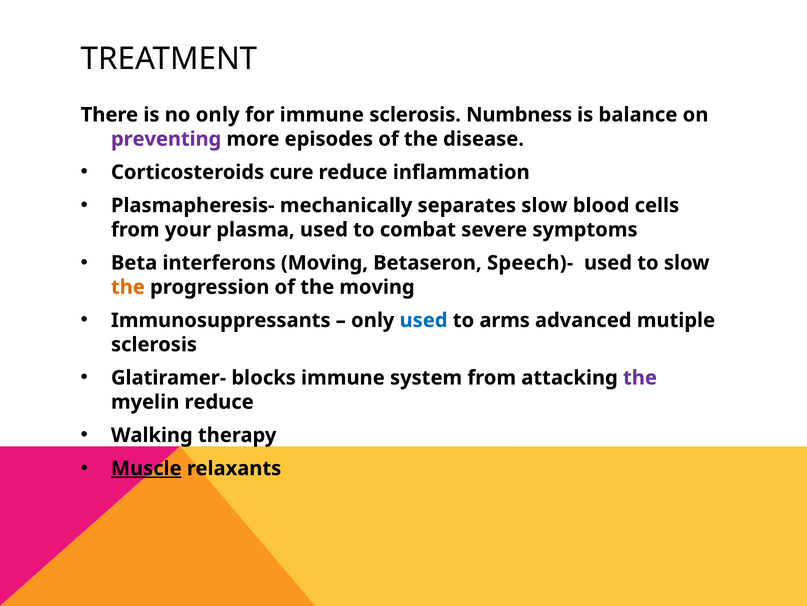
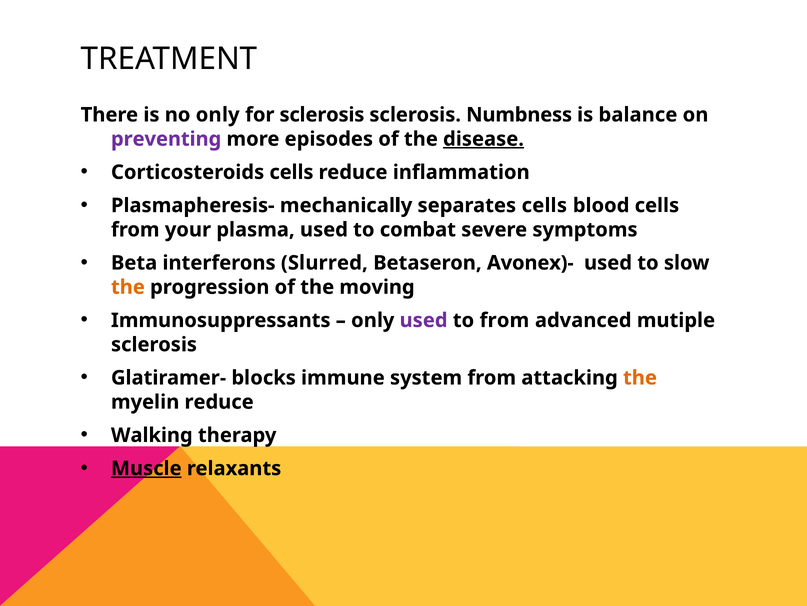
for immune: immune -> sclerosis (322, 115)
disease underline: none -> present (483, 139)
Corticosteroids cure: cure -> cells (291, 172)
separates slow: slow -> cells (544, 205)
interferons Moving: Moving -> Slurred (324, 263)
Speech)-: Speech)- -> Avonex)- (530, 263)
used colour: blue -> purple (424, 320)
to arms: arms -> from (504, 320)
the colour: purple -> orange (640, 377)
